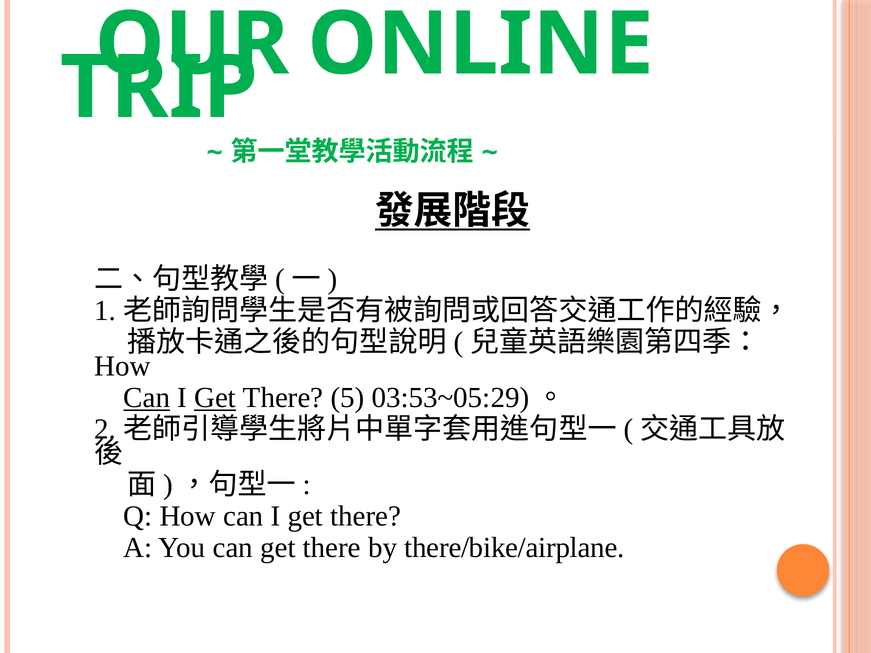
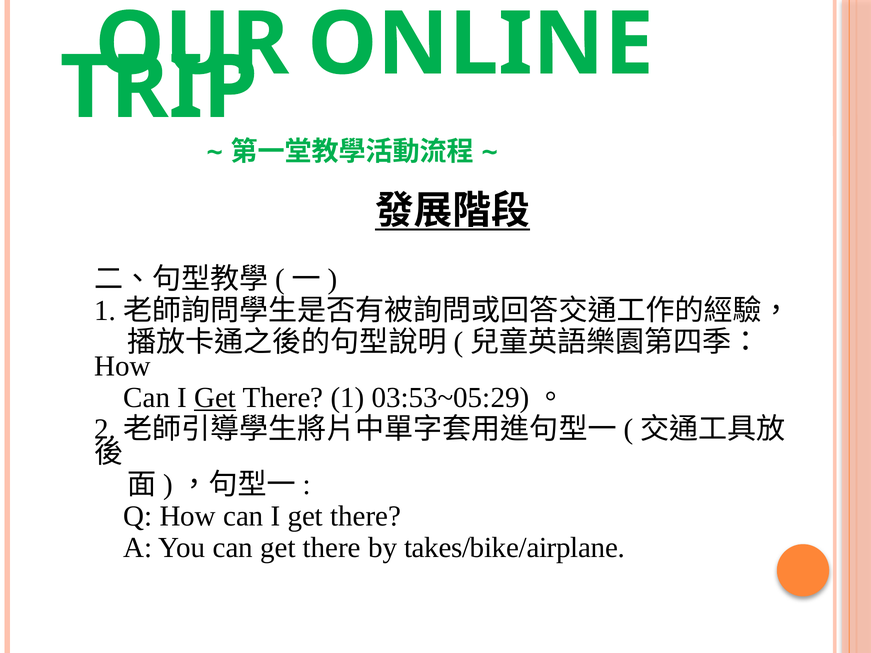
Can underline: present -> none (147, 398)
5: 5 -> 1 (347, 398)
there/bike/airplane: there/bike/airplane -> takes/bike/airplane (514, 548)
